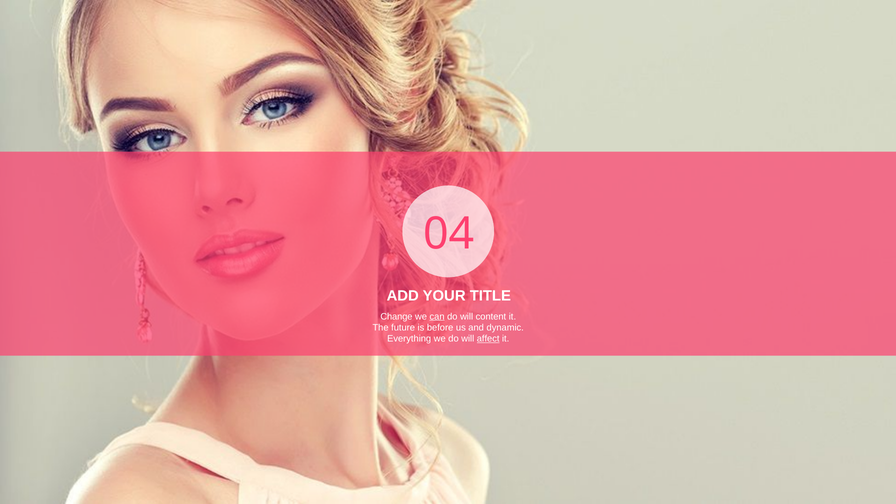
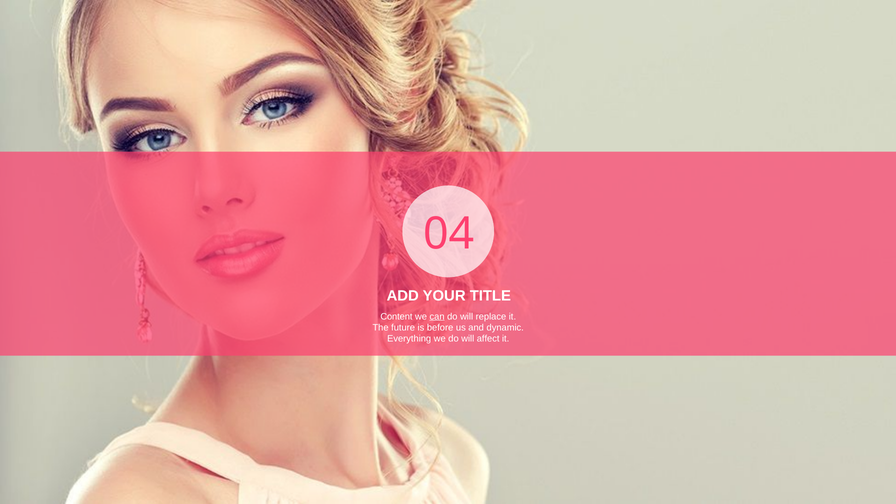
Change: Change -> Content (396, 316)
content: content -> replace (491, 316)
affect underline: present -> none (488, 339)
